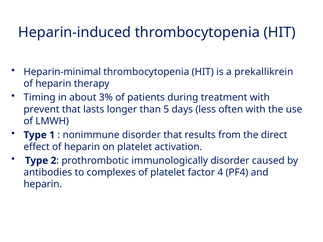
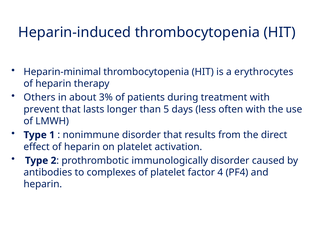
prekallikrein: prekallikrein -> erythrocytes (264, 72)
Timing: Timing -> Others (40, 98)
